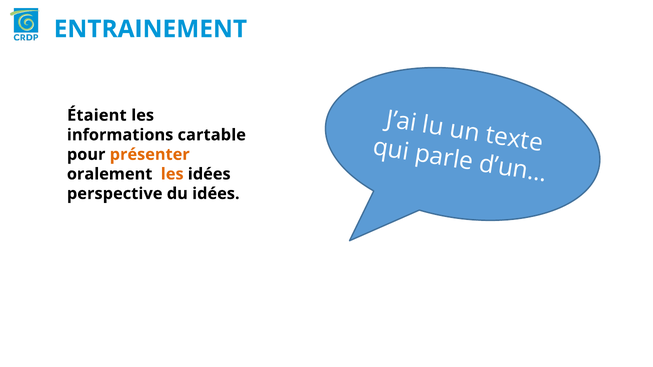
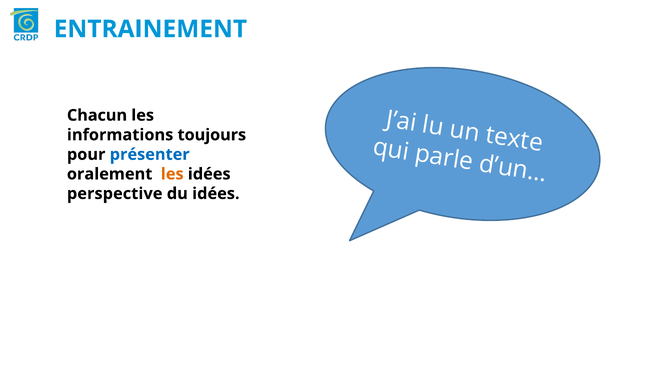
Étaient: Étaient -> Chacun (97, 115)
cartable: cartable -> toujours (212, 135)
présenter colour: orange -> blue (150, 155)
